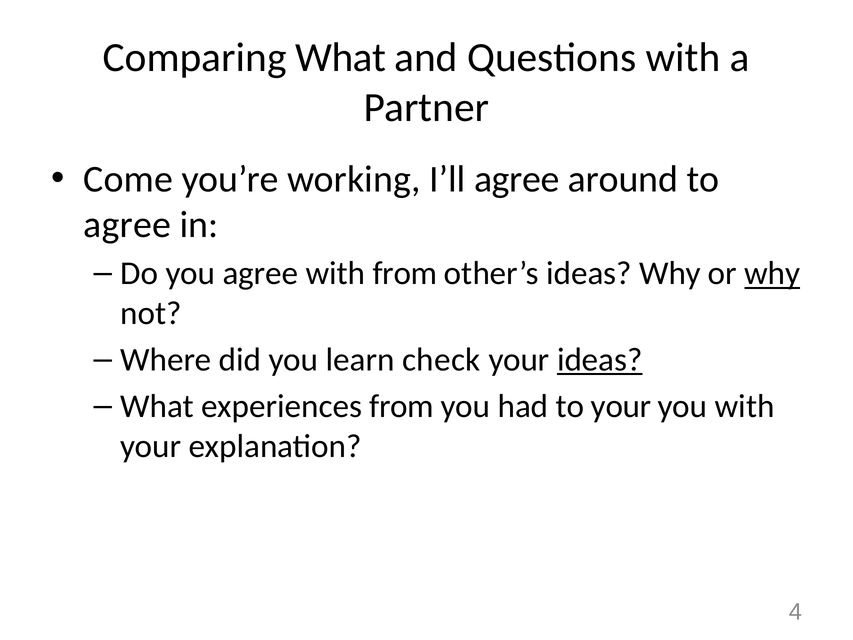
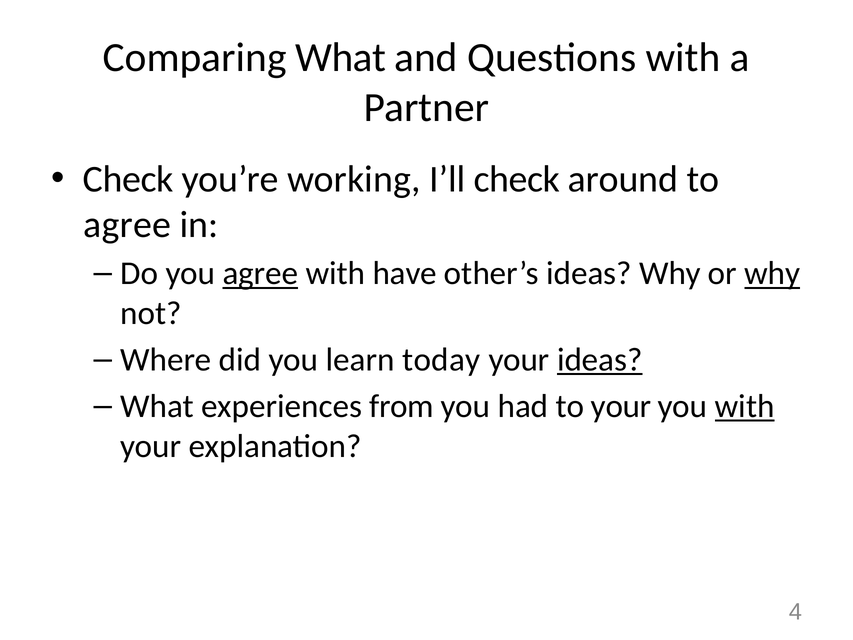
Come: Come -> Check (128, 179)
I’ll agree: agree -> check (517, 179)
agree underline: none -> present (260, 273)
with from: from -> have (405, 273)
check: check -> today (441, 360)
with underline: none -> present (745, 406)
